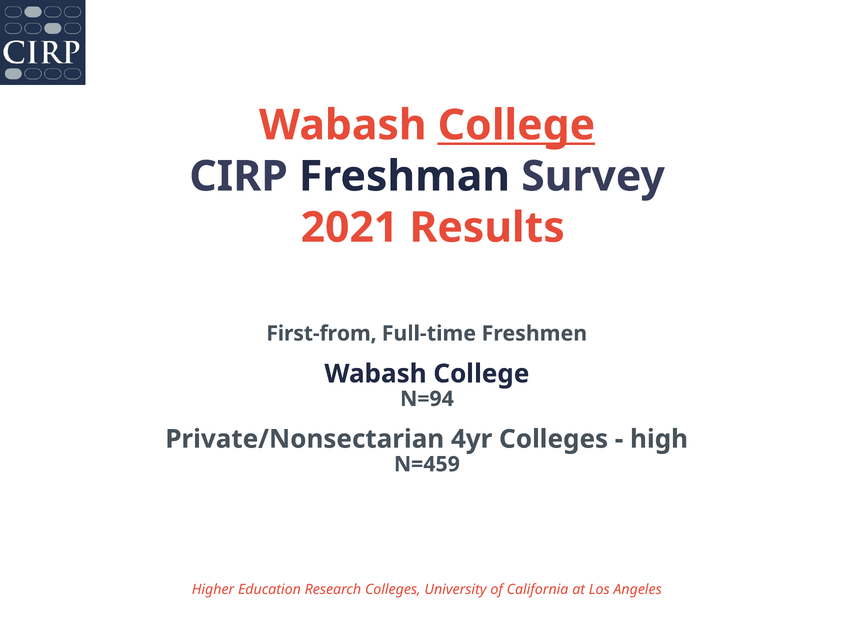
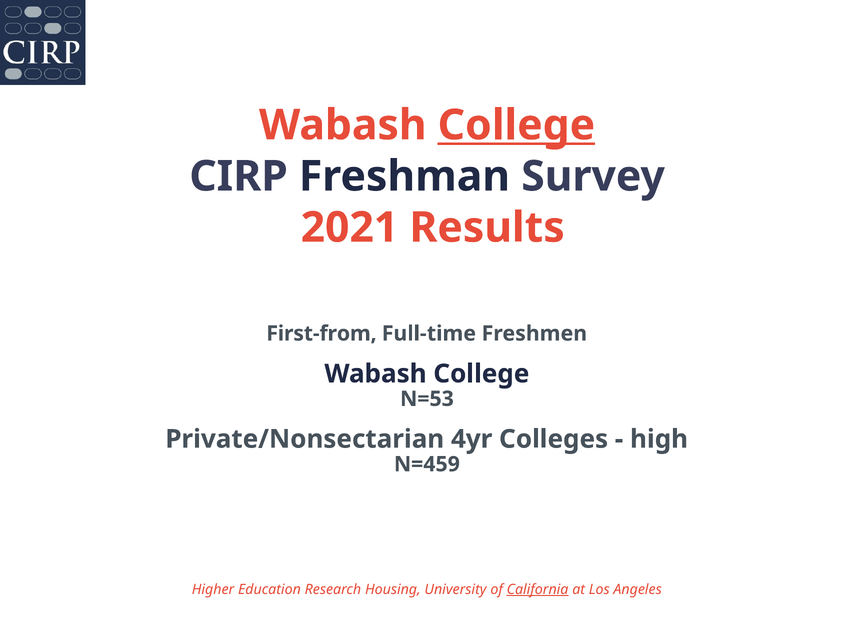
N=94: N=94 -> N=53 (427, 399)
Research Colleges: Colleges -> Housing (393, 590)
California underline: none -> present (538, 590)
